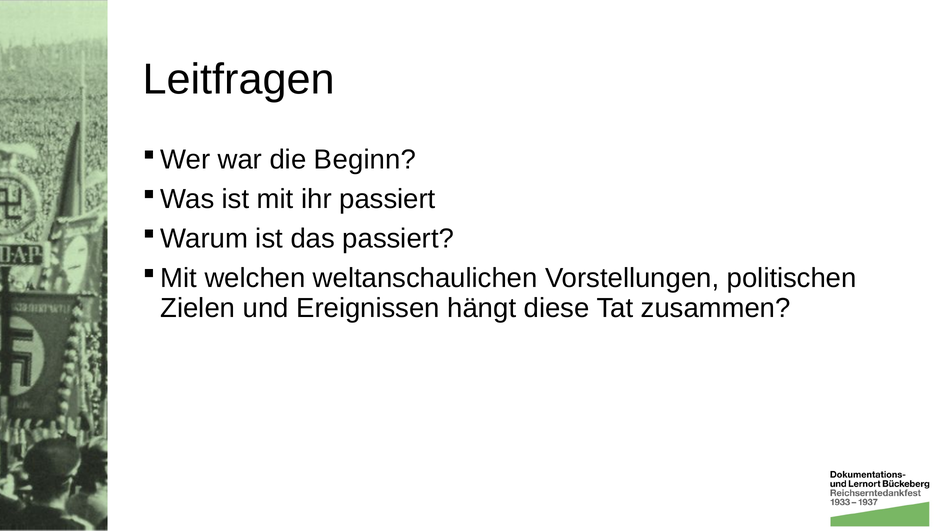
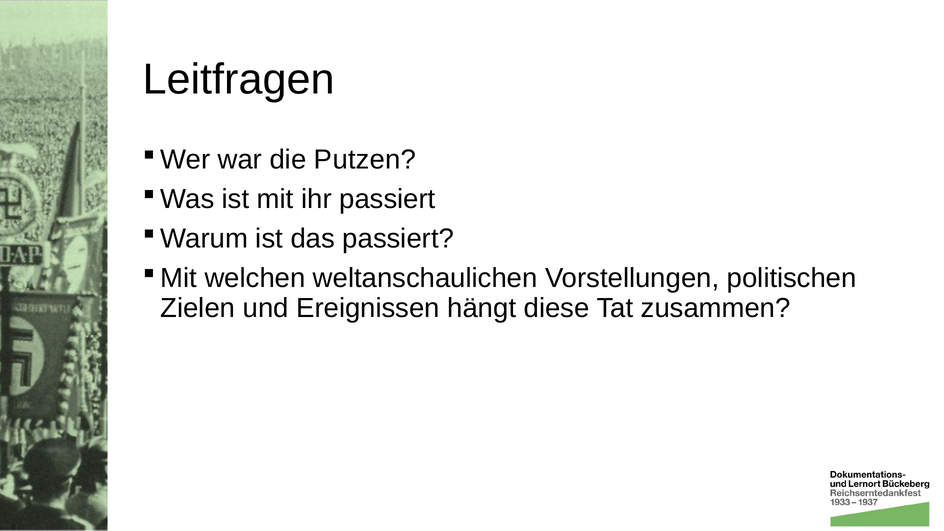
Beginn: Beginn -> Putzen (365, 160)
